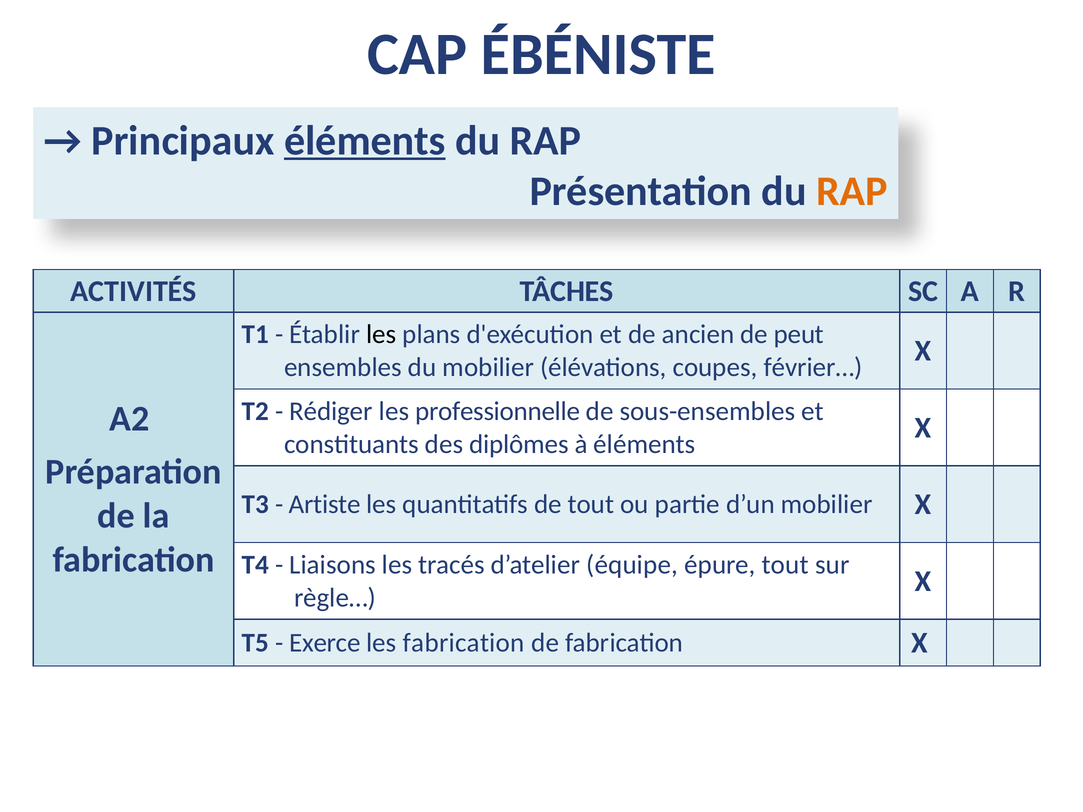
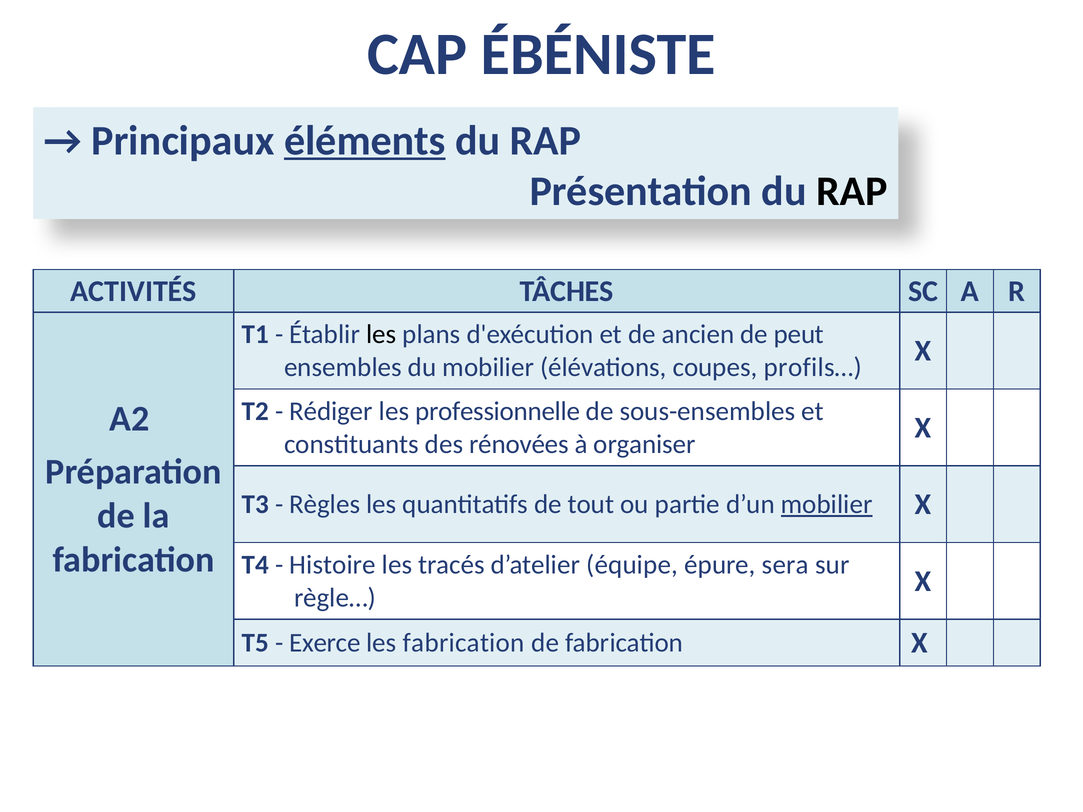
RAP colour: orange -> black (852, 191)
février…: février… -> profils… (813, 368)
diplômes: diplômes -> rénovées (519, 444)
à éléments: éléments -> organiser (645, 444)
Artiste: Artiste -> Règles (325, 505)
mobilier underline: none -> present (827, 505)
Liaisons: Liaisons -> Histoire (333, 565)
épure tout: tout -> sera (785, 565)
